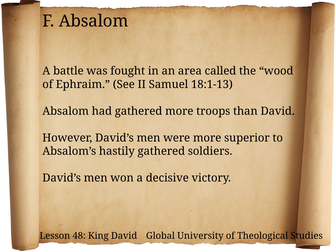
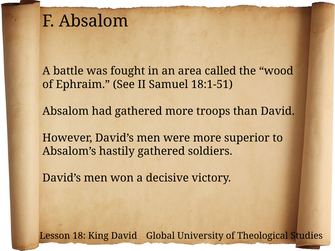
18:1-13: 18:1-13 -> 18:1-51 (212, 84)
48: 48 -> 18 (79, 236)
